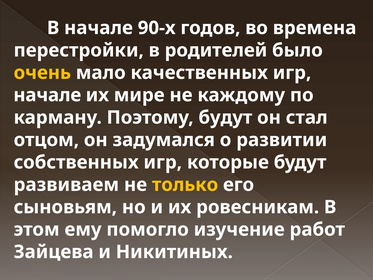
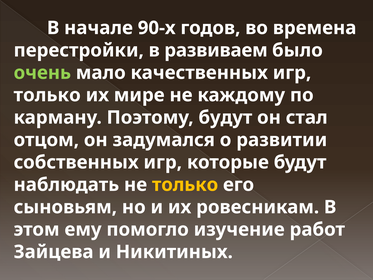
родителей: родителей -> развиваем (216, 50)
очень colour: yellow -> light green (42, 73)
начале: начале -> только (47, 95)
развиваем: развиваем -> наблюдать (66, 185)
